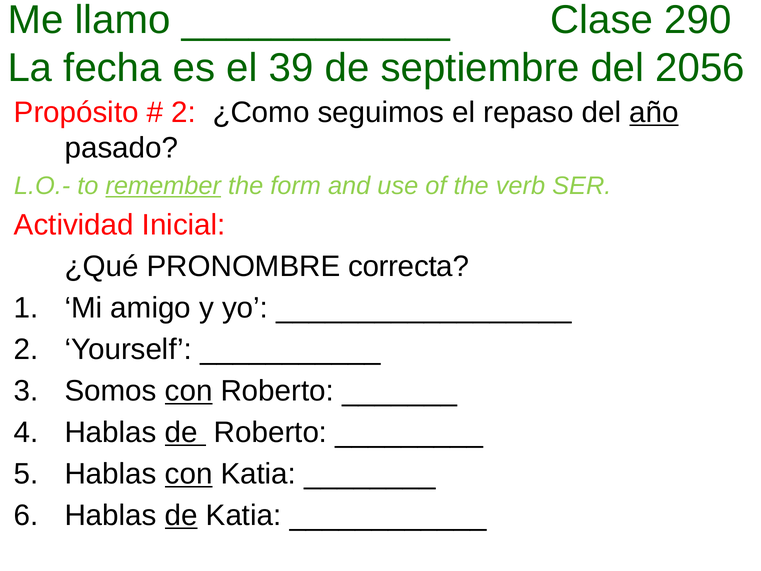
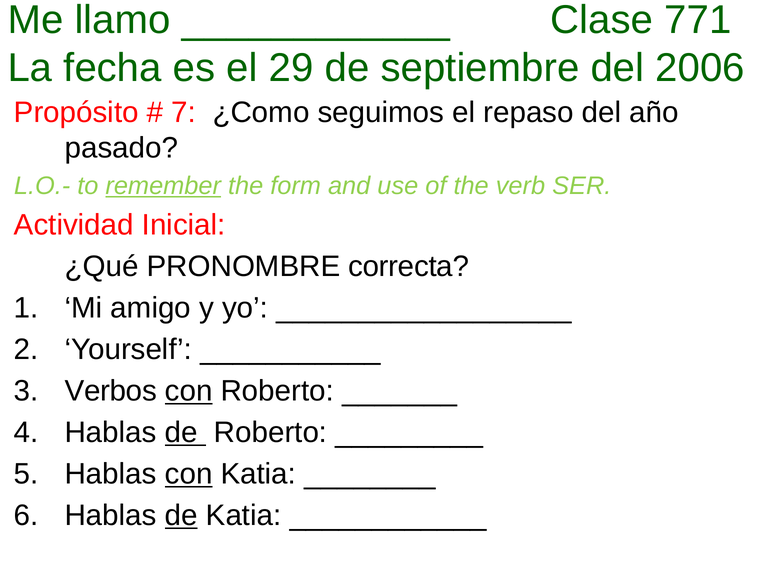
290: 290 -> 771 (698, 20)
39: 39 -> 29 (291, 68)
2056: 2056 -> 2006 (700, 68)
2: 2 -> 7 (184, 112)
año underline: present -> none (654, 112)
Somos: Somos -> Verbos (111, 391)
